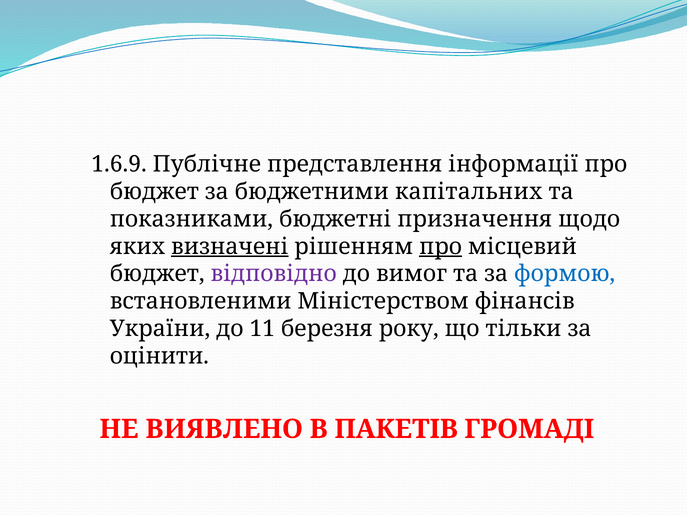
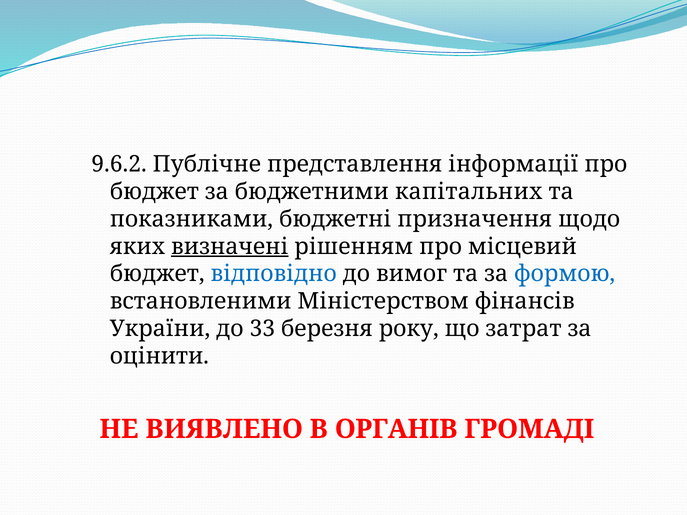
1.6.9: 1.6.9 -> 9.6.2 (119, 164)
про underline: present -> none (441, 247)
відповідно colour: purple -> blue (274, 274)
11: 11 -> 33 (262, 329)
тільки: тільки -> затрат (523, 329)
ПАКЕТІВ: ПАКЕТІВ -> ОРГАНІВ (396, 429)
